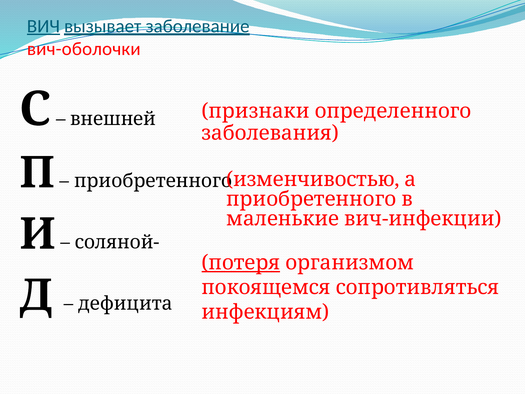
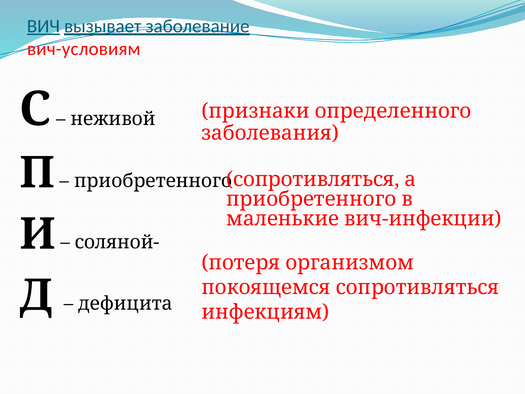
вич-оболочки: вич-оболочки -> вич-условиям (84, 49)
внешней: внешней -> неживой (113, 119)
изменчивостью: изменчивостью -> сопротивляться (313, 179)
потеря underline: present -> none (241, 263)
